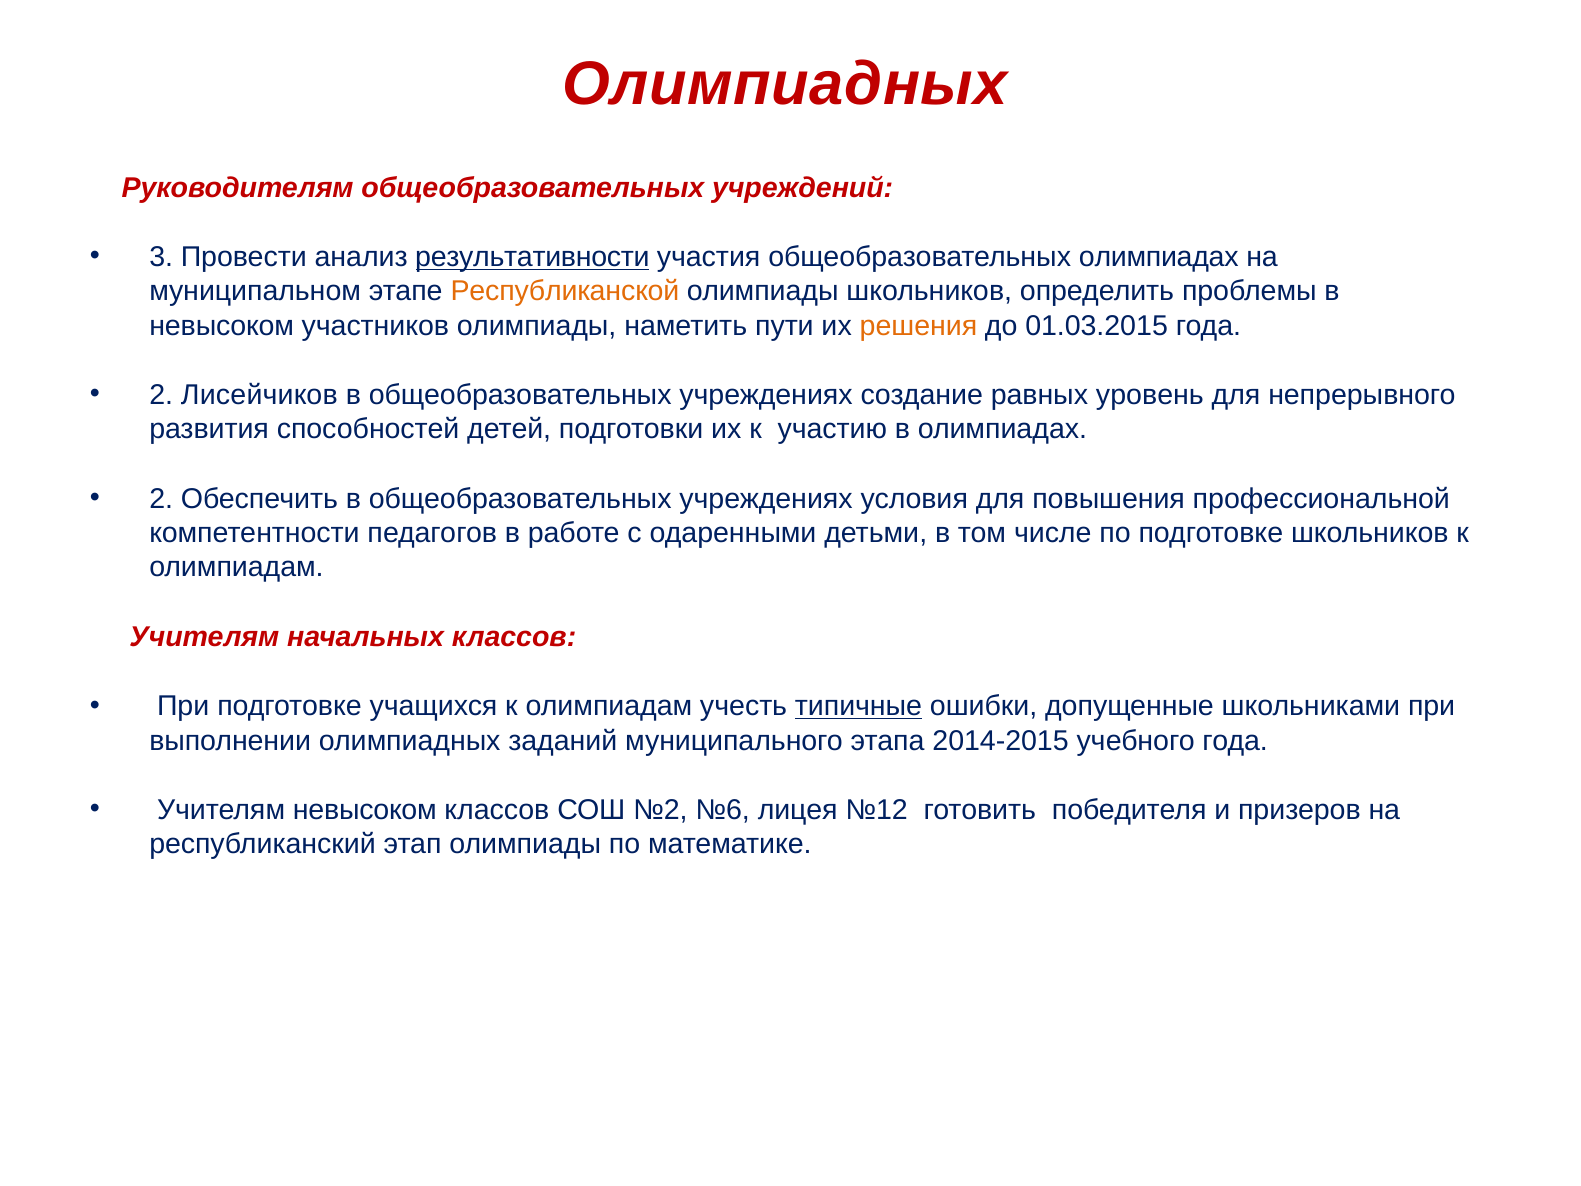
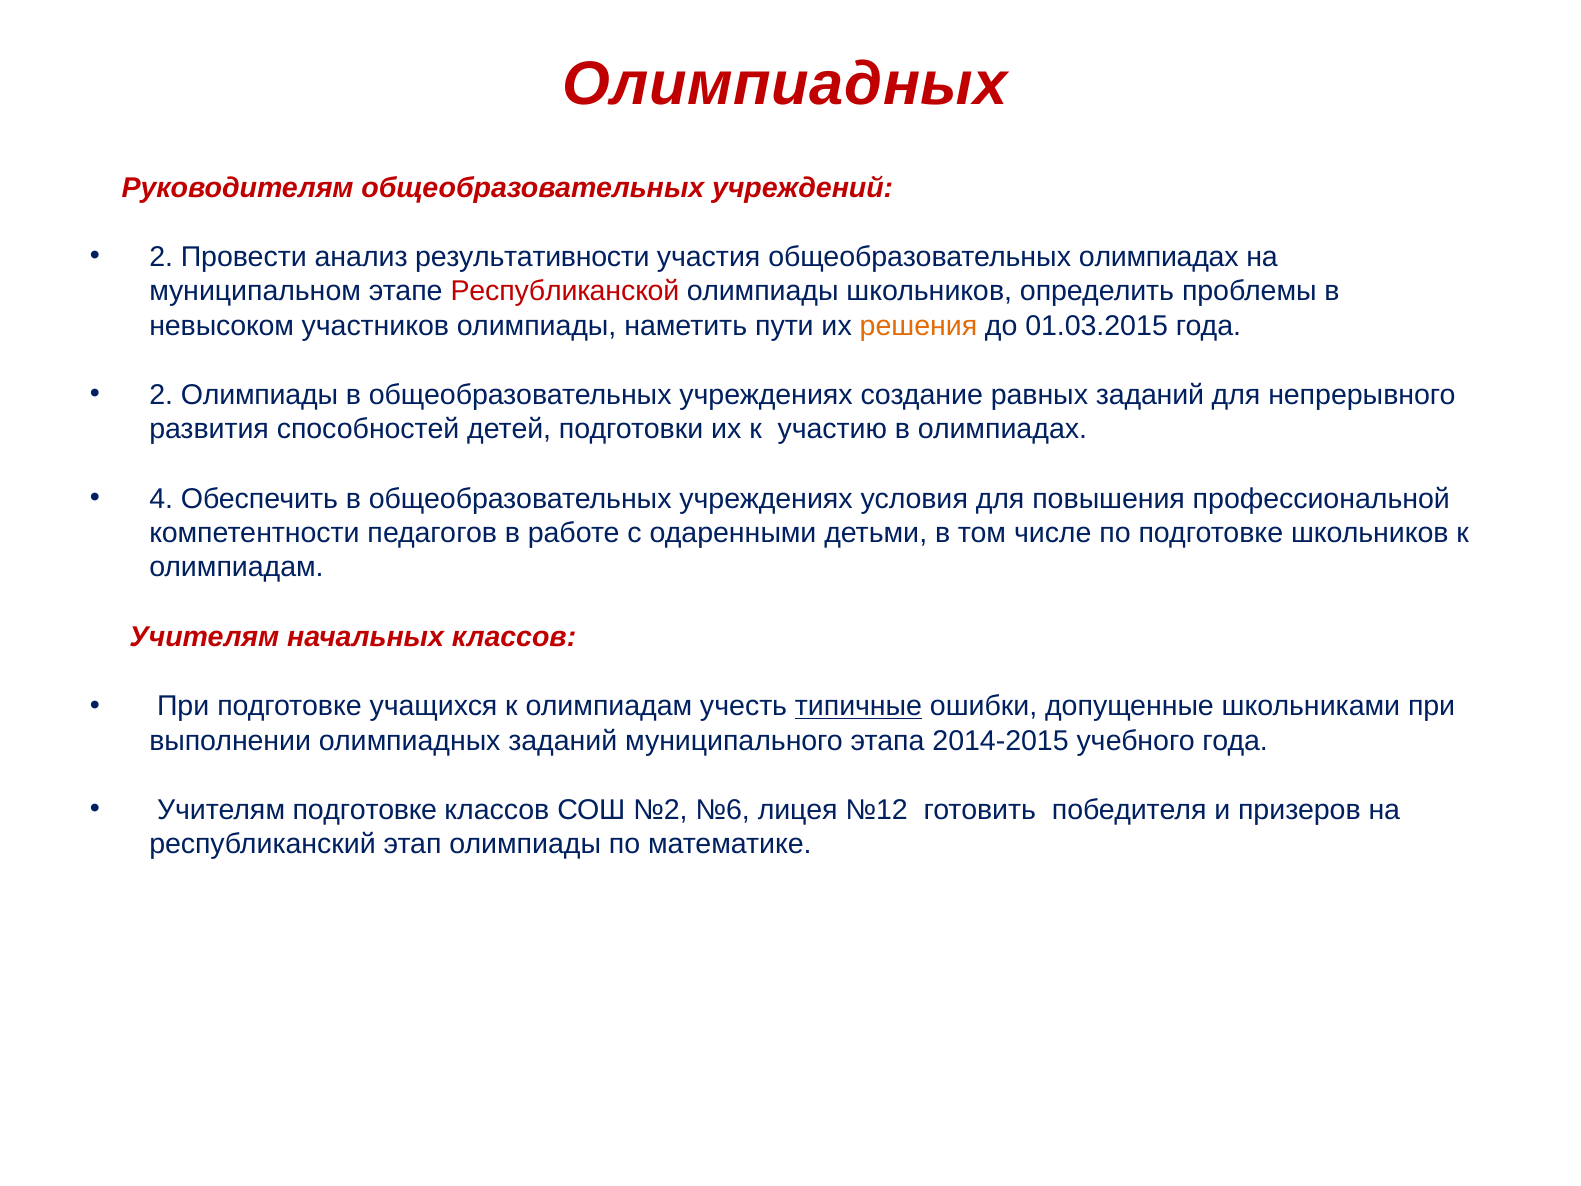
3: 3 -> 2 (161, 257)
результативности underline: present -> none (532, 257)
Республиканской colour: orange -> red (565, 291)
2 Лисейчиков: Лисейчиков -> Олимпиады (260, 395)
равных уровень: уровень -> заданий (1150, 395)
2: 2 -> 4 (161, 499)
Учителям невысоком: невысоком -> подготовке (365, 810)
